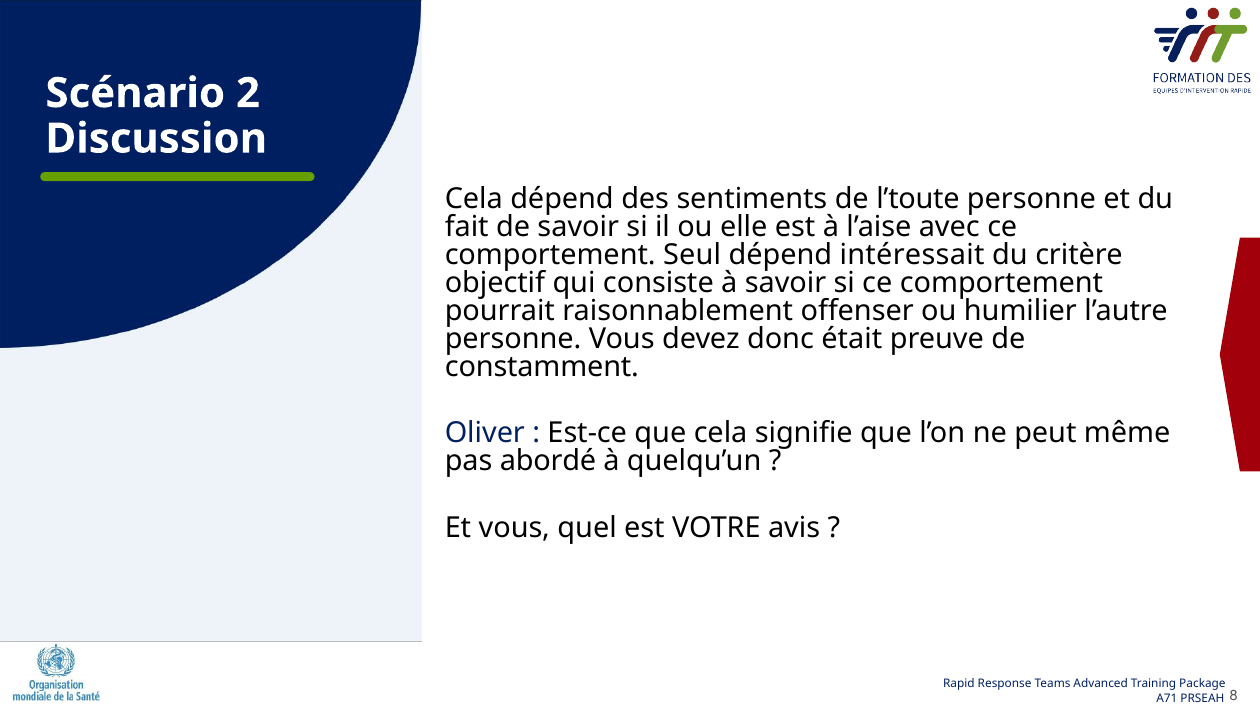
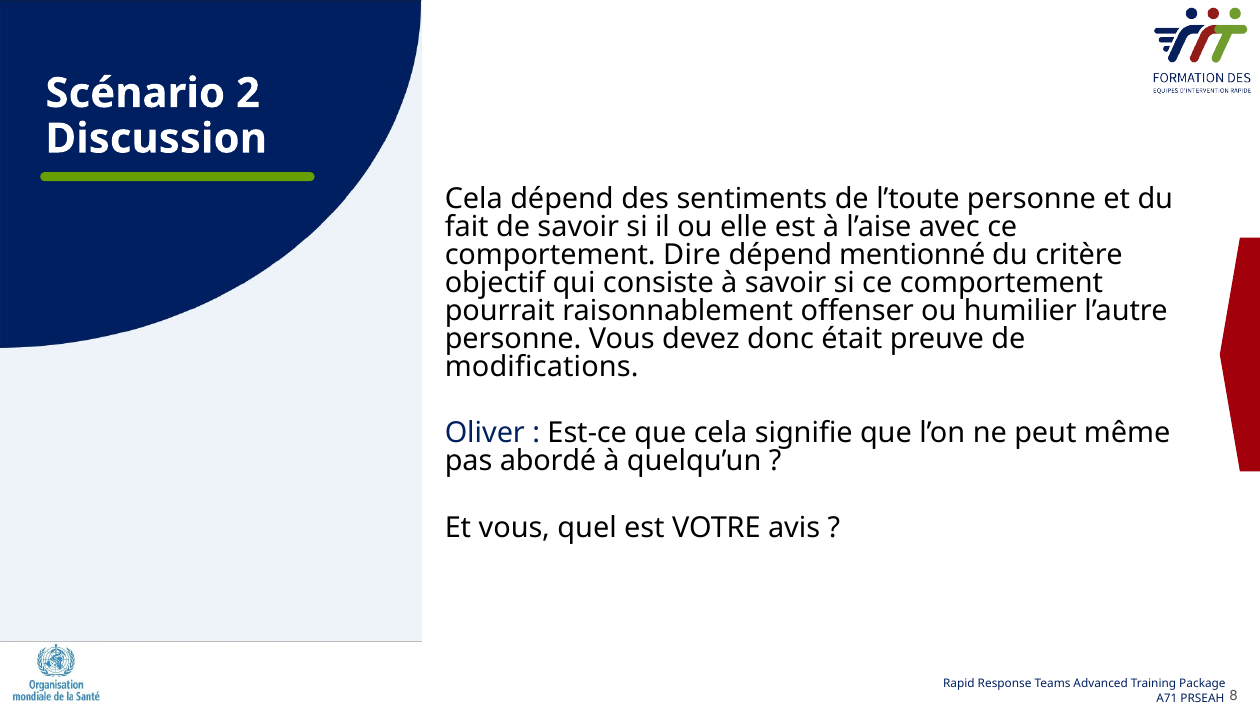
Seul: Seul -> Dire (692, 255)
intéressait: intéressait -> mentionné (912, 255)
constamment: constamment -> modifications (542, 367)
